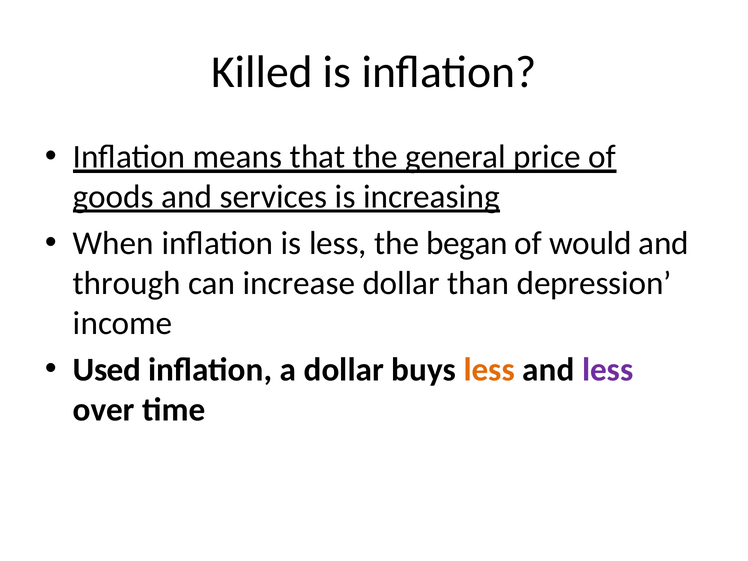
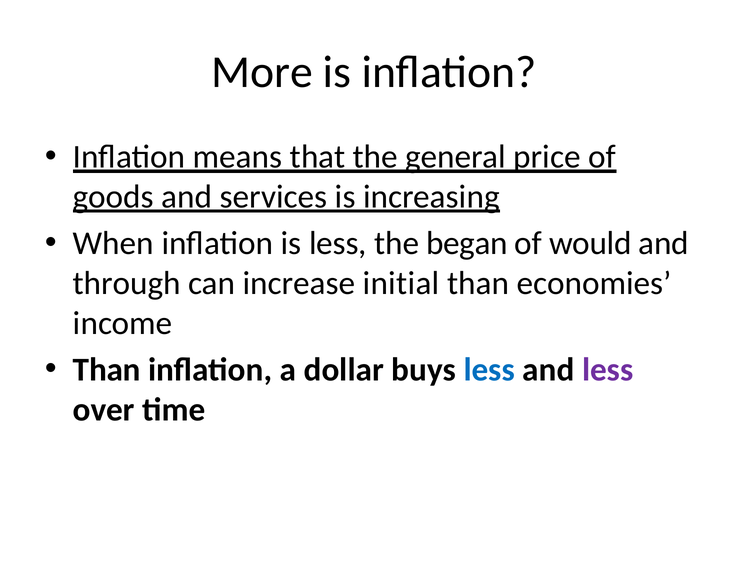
Killed: Killed -> More (262, 72)
increase dollar: dollar -> initial (401, 283)
depression: depression -> economies (594, 283)
Used: Used -> Than (107, 370)
less colour: orange -> blue (489, 370)
